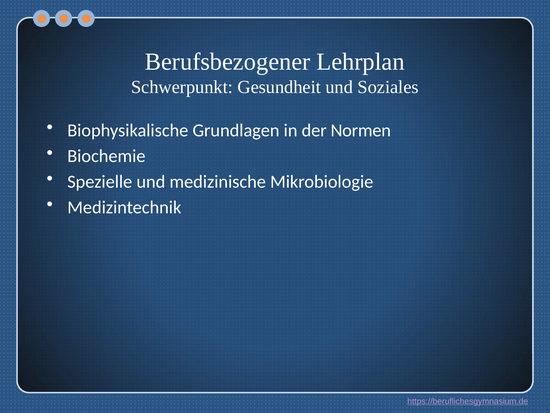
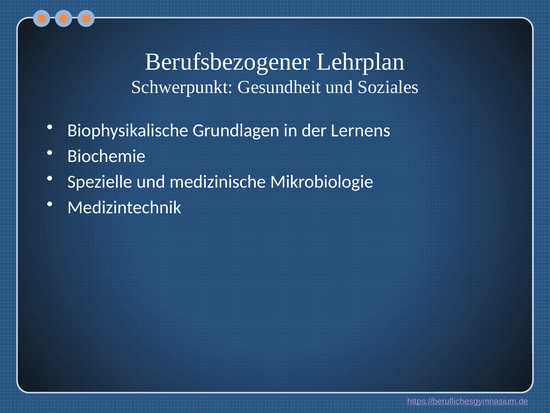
Normen: Normen -> Lernens (361, 130)
